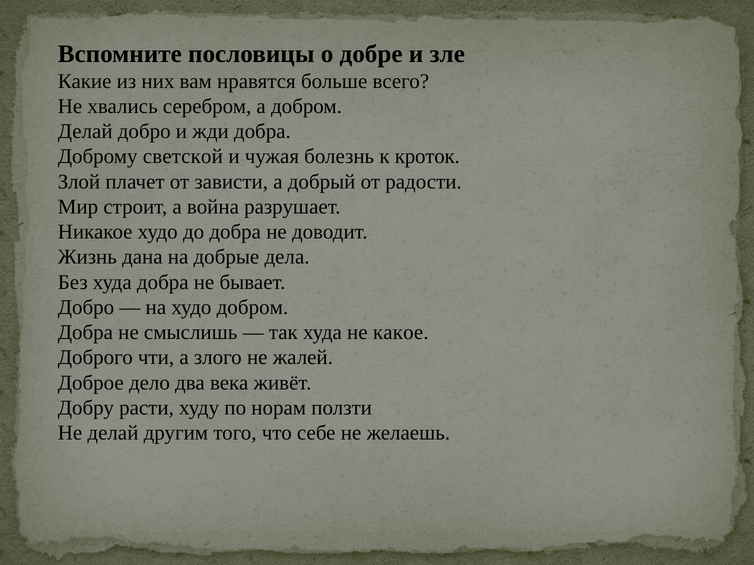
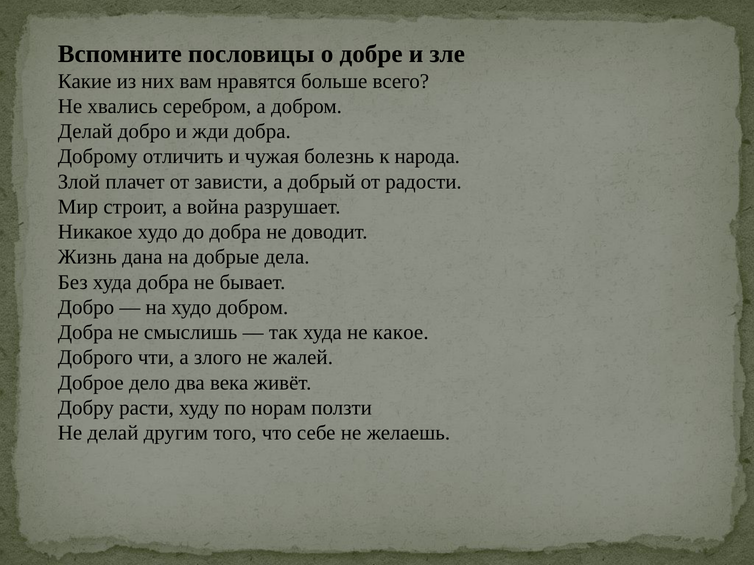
светской: светской -> отличить (183, 157)
кроток: кроток -> народа (427, 157)
